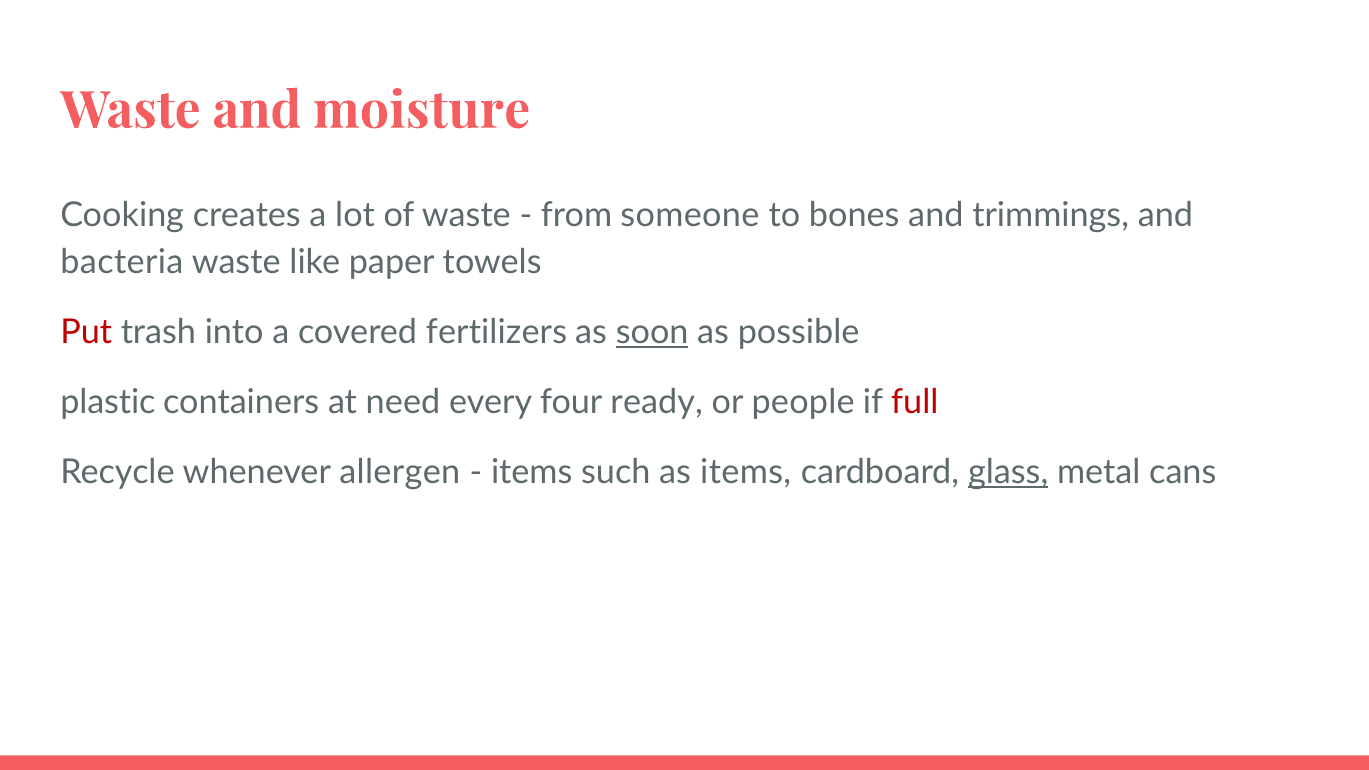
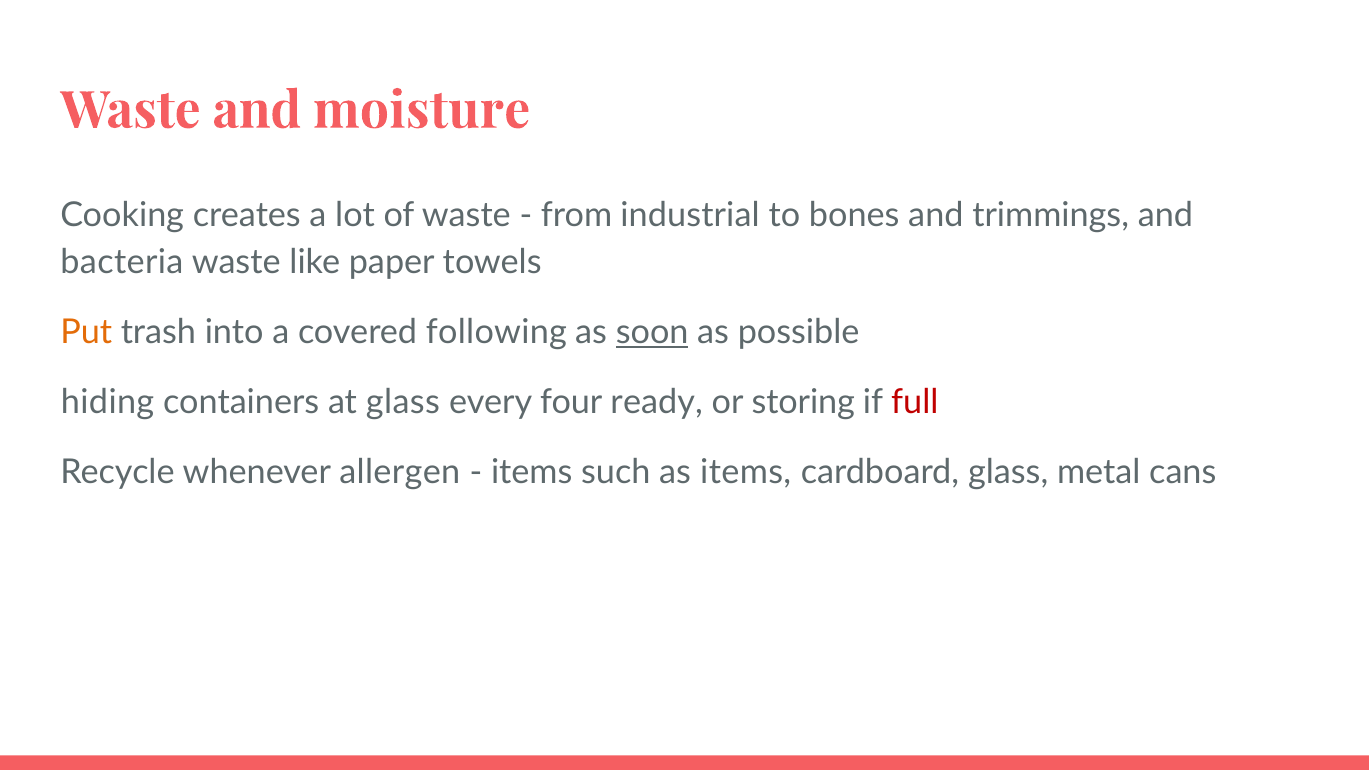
someone: someone -> industrial (690, 215)
Put colour: red -> orange (86, 332)
fertilizers: fertilizers -> following (496, 332)
plastic: plastic -> hiding (108, 402)
at need: need -> glass (403, 402)
people: people -> storing (803, 402)
glass underline: present -> none (1008, 472)
